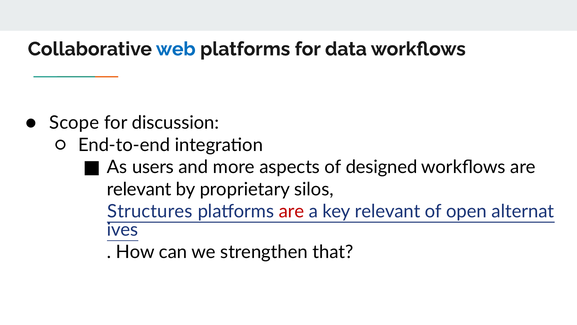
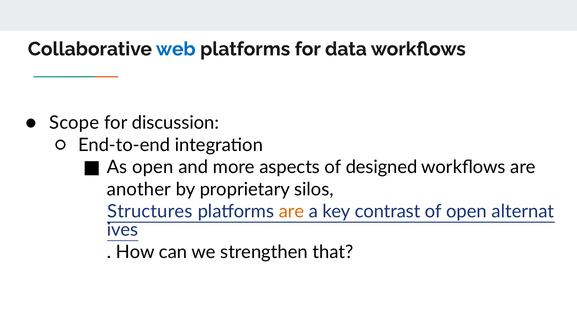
As users: users -> open (153, 167)
relevant: relevant -> another (139, 189)
are colour: red -> orange (291, 211)
key relevant: relevant -> contrast (388, 211)
